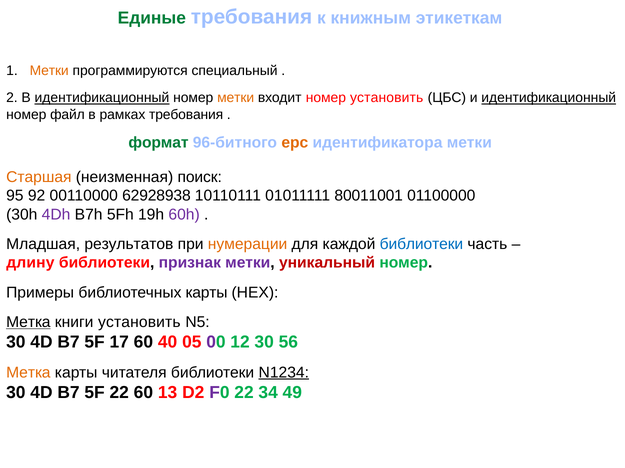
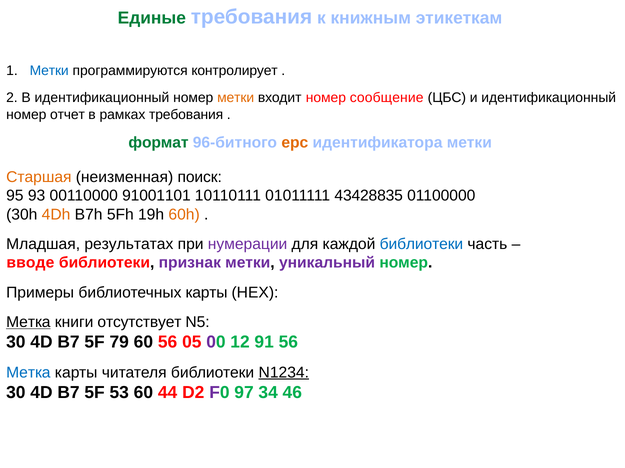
Метки colour: orange -> blue (49, 71)
специальный: специальный -> контролирует (235, 71)
идентификационный underline: present -> none (102, 98)
номер установить: установить -> сообщение (387, 98)
идентификационный underline: present -> none (549, 98)
файл: файл -> отчет (67, 115)
92: 92 -> 93 (37, 196)
62928938: 62928938 -> 91001101 (156, 196)
80011001: 80011001 -> 43428835 (369, 196)
4Dh colour: purple -> orange (56, 215)
60h colour: purple -> orange (184, 215)
результатов: результатов -> результатах (129, 244)
нумерации colour: orange -> purple (248, 244)
длину: длину -> вводе (30, 263)
уникальный colour: red -> purple (327, 263)
книги установить: установить -> отсутствует (139, 323)
17: 17 -> 79 (119, 342)
60 40: 40 -> 56 (168, 342)
12 30: 30 -> 91 (264, 342)
Метка colour: orange -> blue (28, 373)
5F 22: 22 -> 53 (119, 393)
13: 13 -> 44 (168, 393)
F0 22: 22 -> 97 (244, 393)
49: 49 -> 46 (292, 393)
